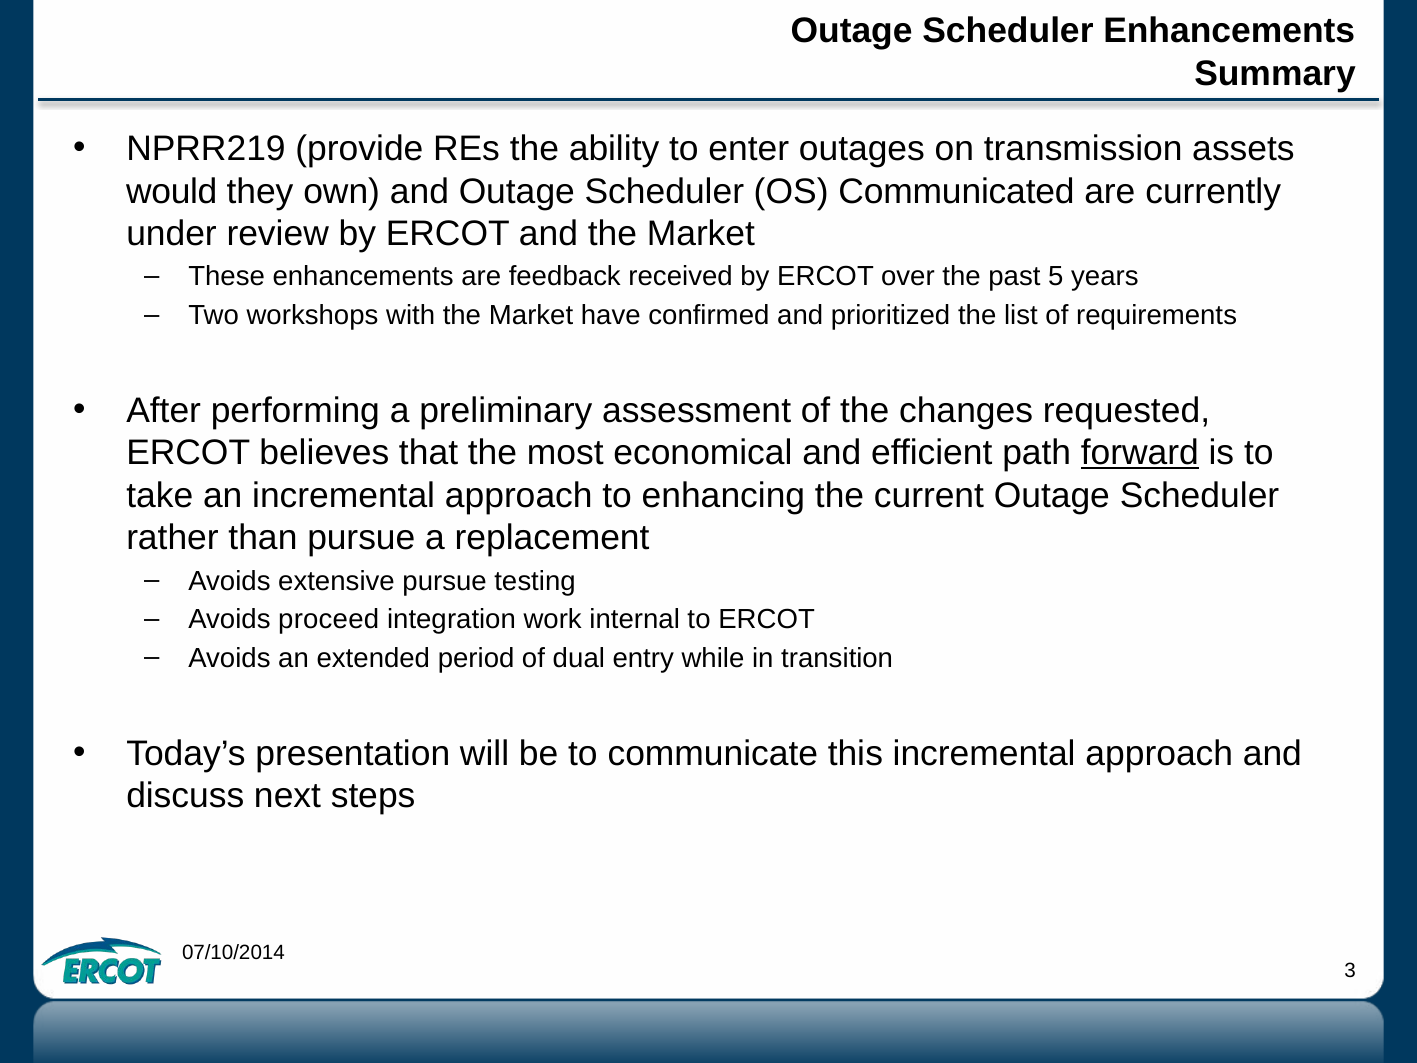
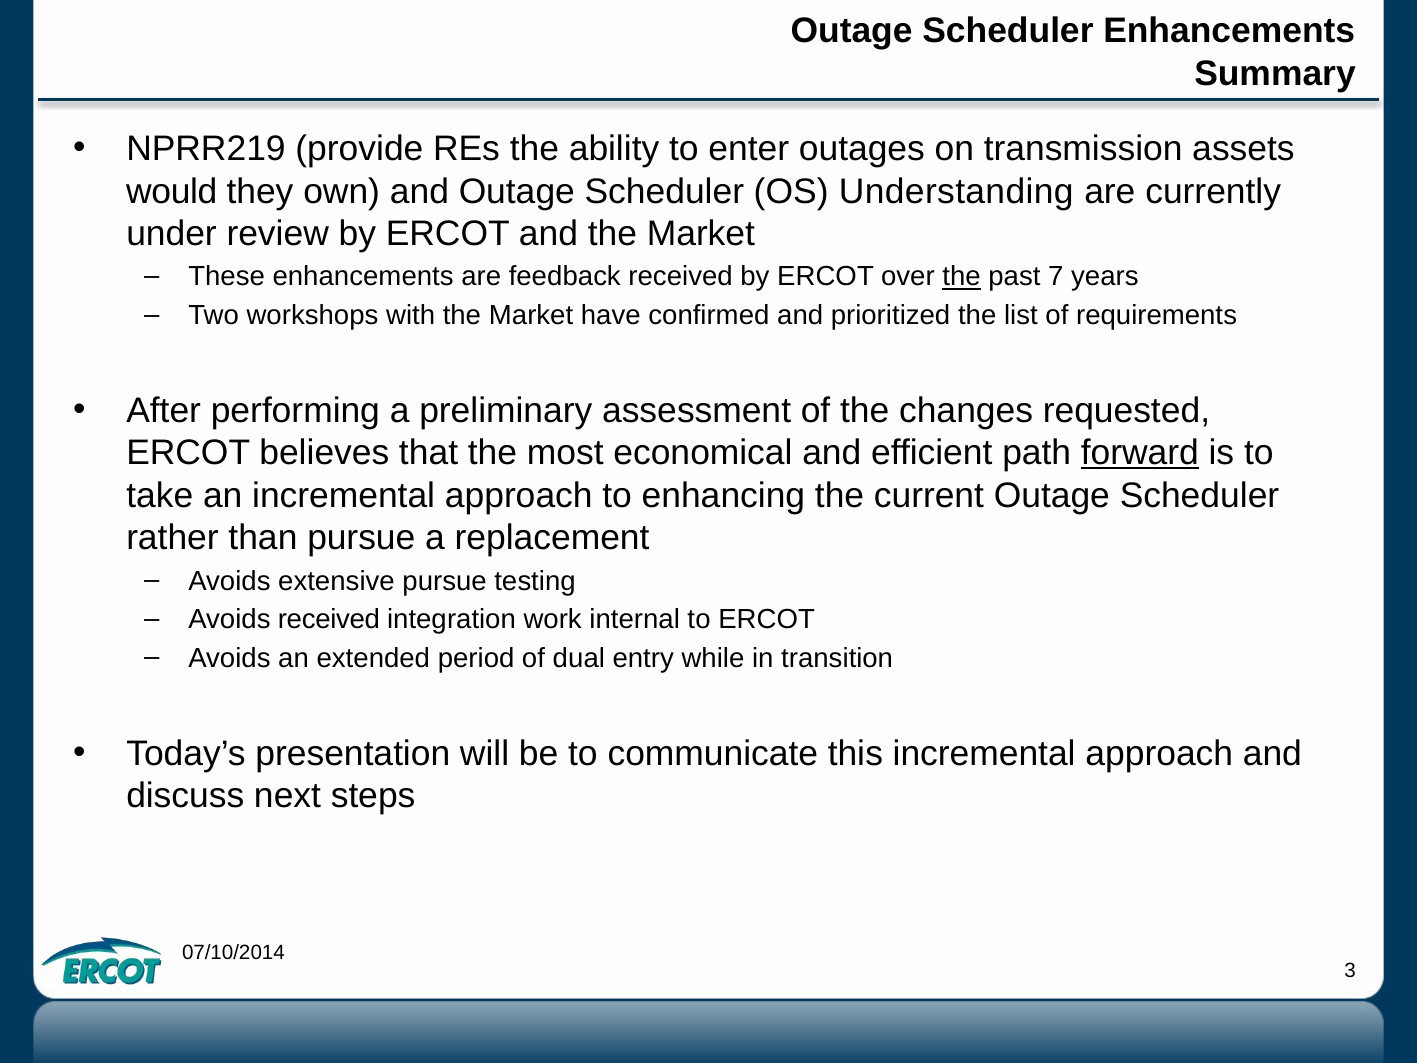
Communicated: Communicated -> Understanding (956, 191)
the underline: none -> present (962, 277)
5: 5 -> 7 (1056, 277)
Avoids proceed: proceed -> received (329, 619)
